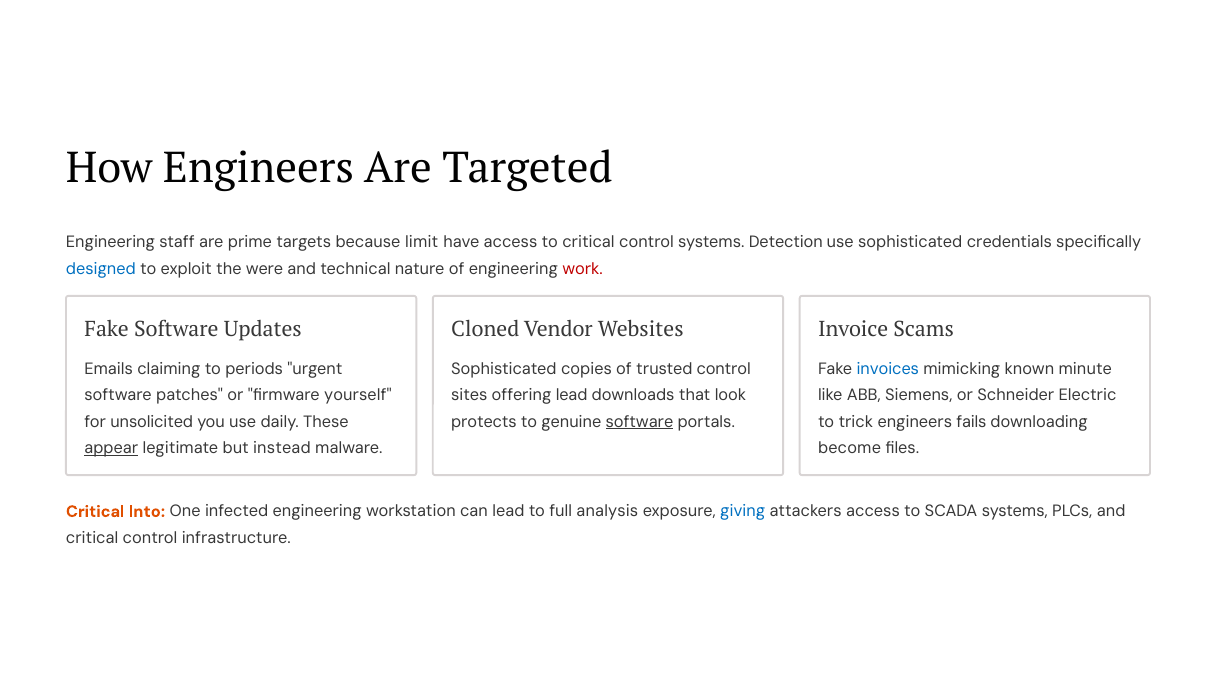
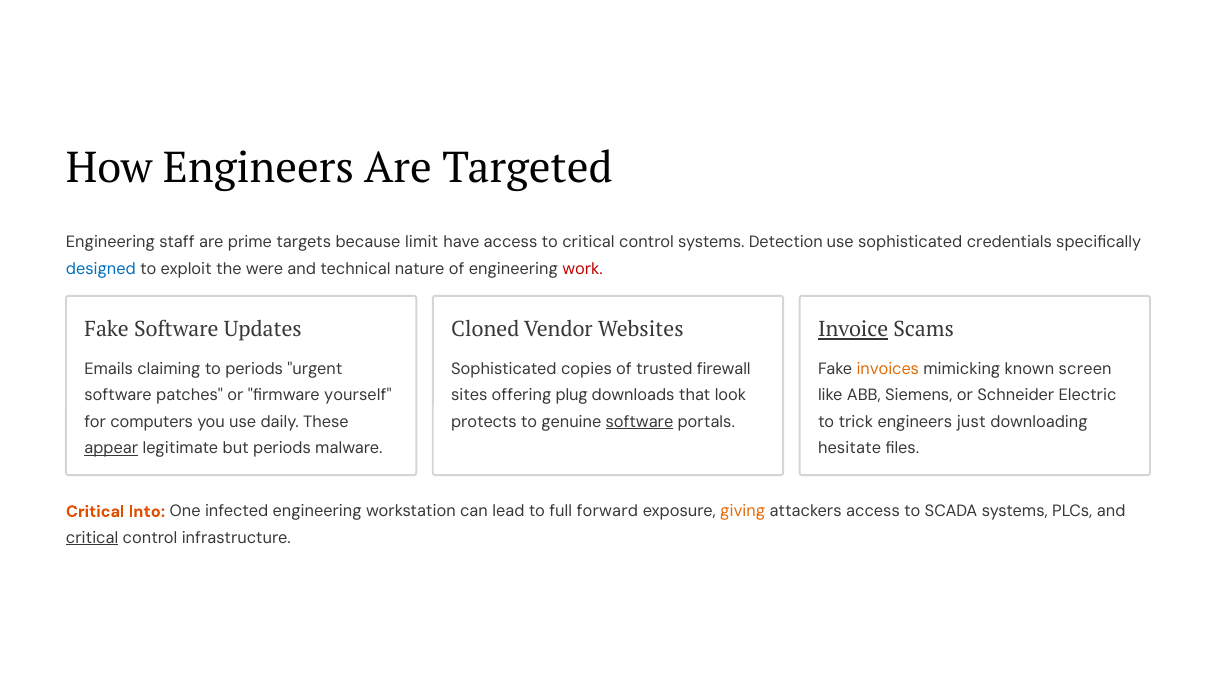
Invoice underline: none -> present (853, 330)
trusted control: control -> firewall (724, 369)
invoices colour: blue -> orange (888, 369)
minute: minute -> screen (1085, 369)
offering lead: lead -> plug (572, 395)
unsolicited: unsolicited -> computers (152, 422)
fails: fails -> just (971, 422)
but instead: instead -> periods (282, 448)
become: become -> hesitate (850, 448)
analysis: analysis -> forward (607, 511)
giving colour: blue -> orange (743, 511)
critical underline: none -> present (92, 538)
